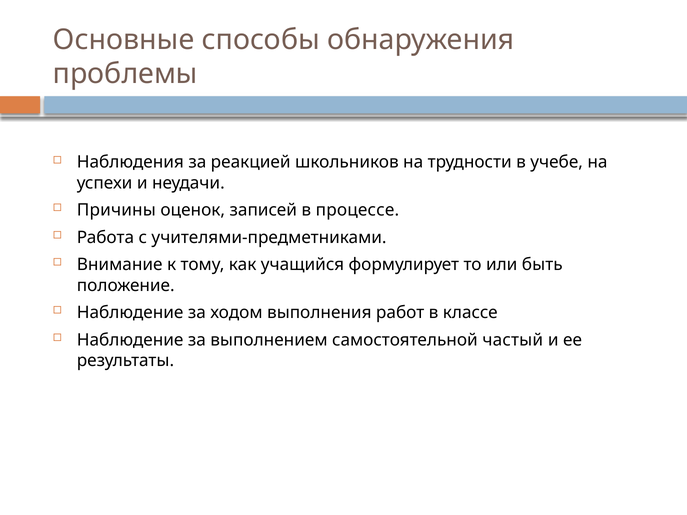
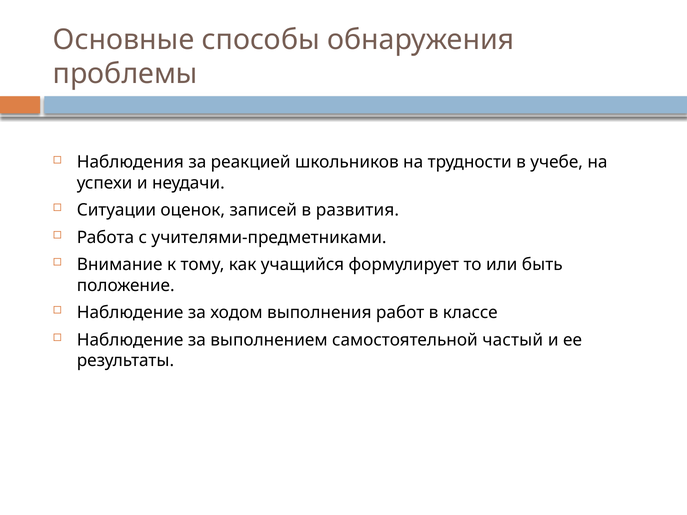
Причины: Причины -> Ситуации (116, 210)
процессе: процессе -> развития (357, 210)
